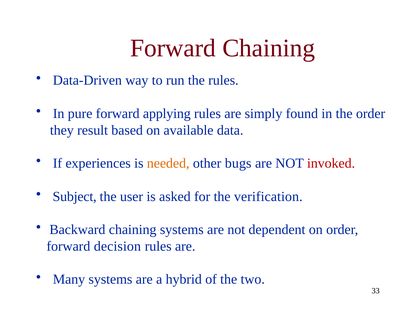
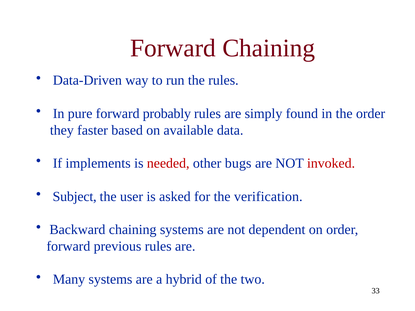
applying: applying -> probably (167, 114)
result: result -> faster (93, 130)
experiences: experiences -> implements (98, 163)
needed colour: orange -> red (168, 163)
decision: decision -> previous (118, 246)
